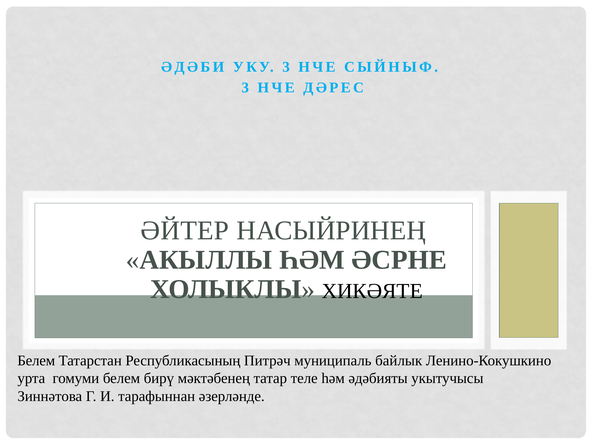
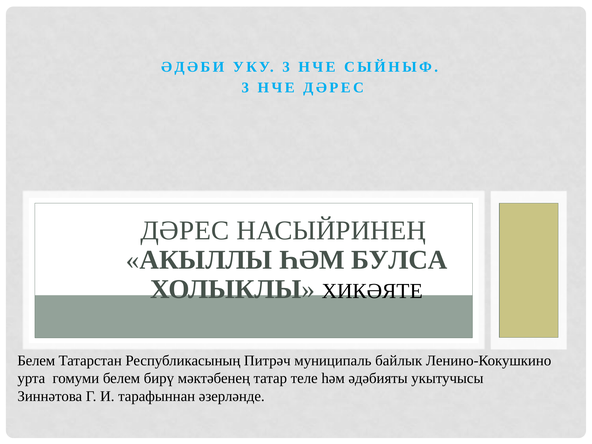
ӘЙТЕР: ӘЙТЕР -> ДӘРЕС (185, 230)
ӘСРНЕ: ӘСРНЕ -> БУЛСА (399, 260)
